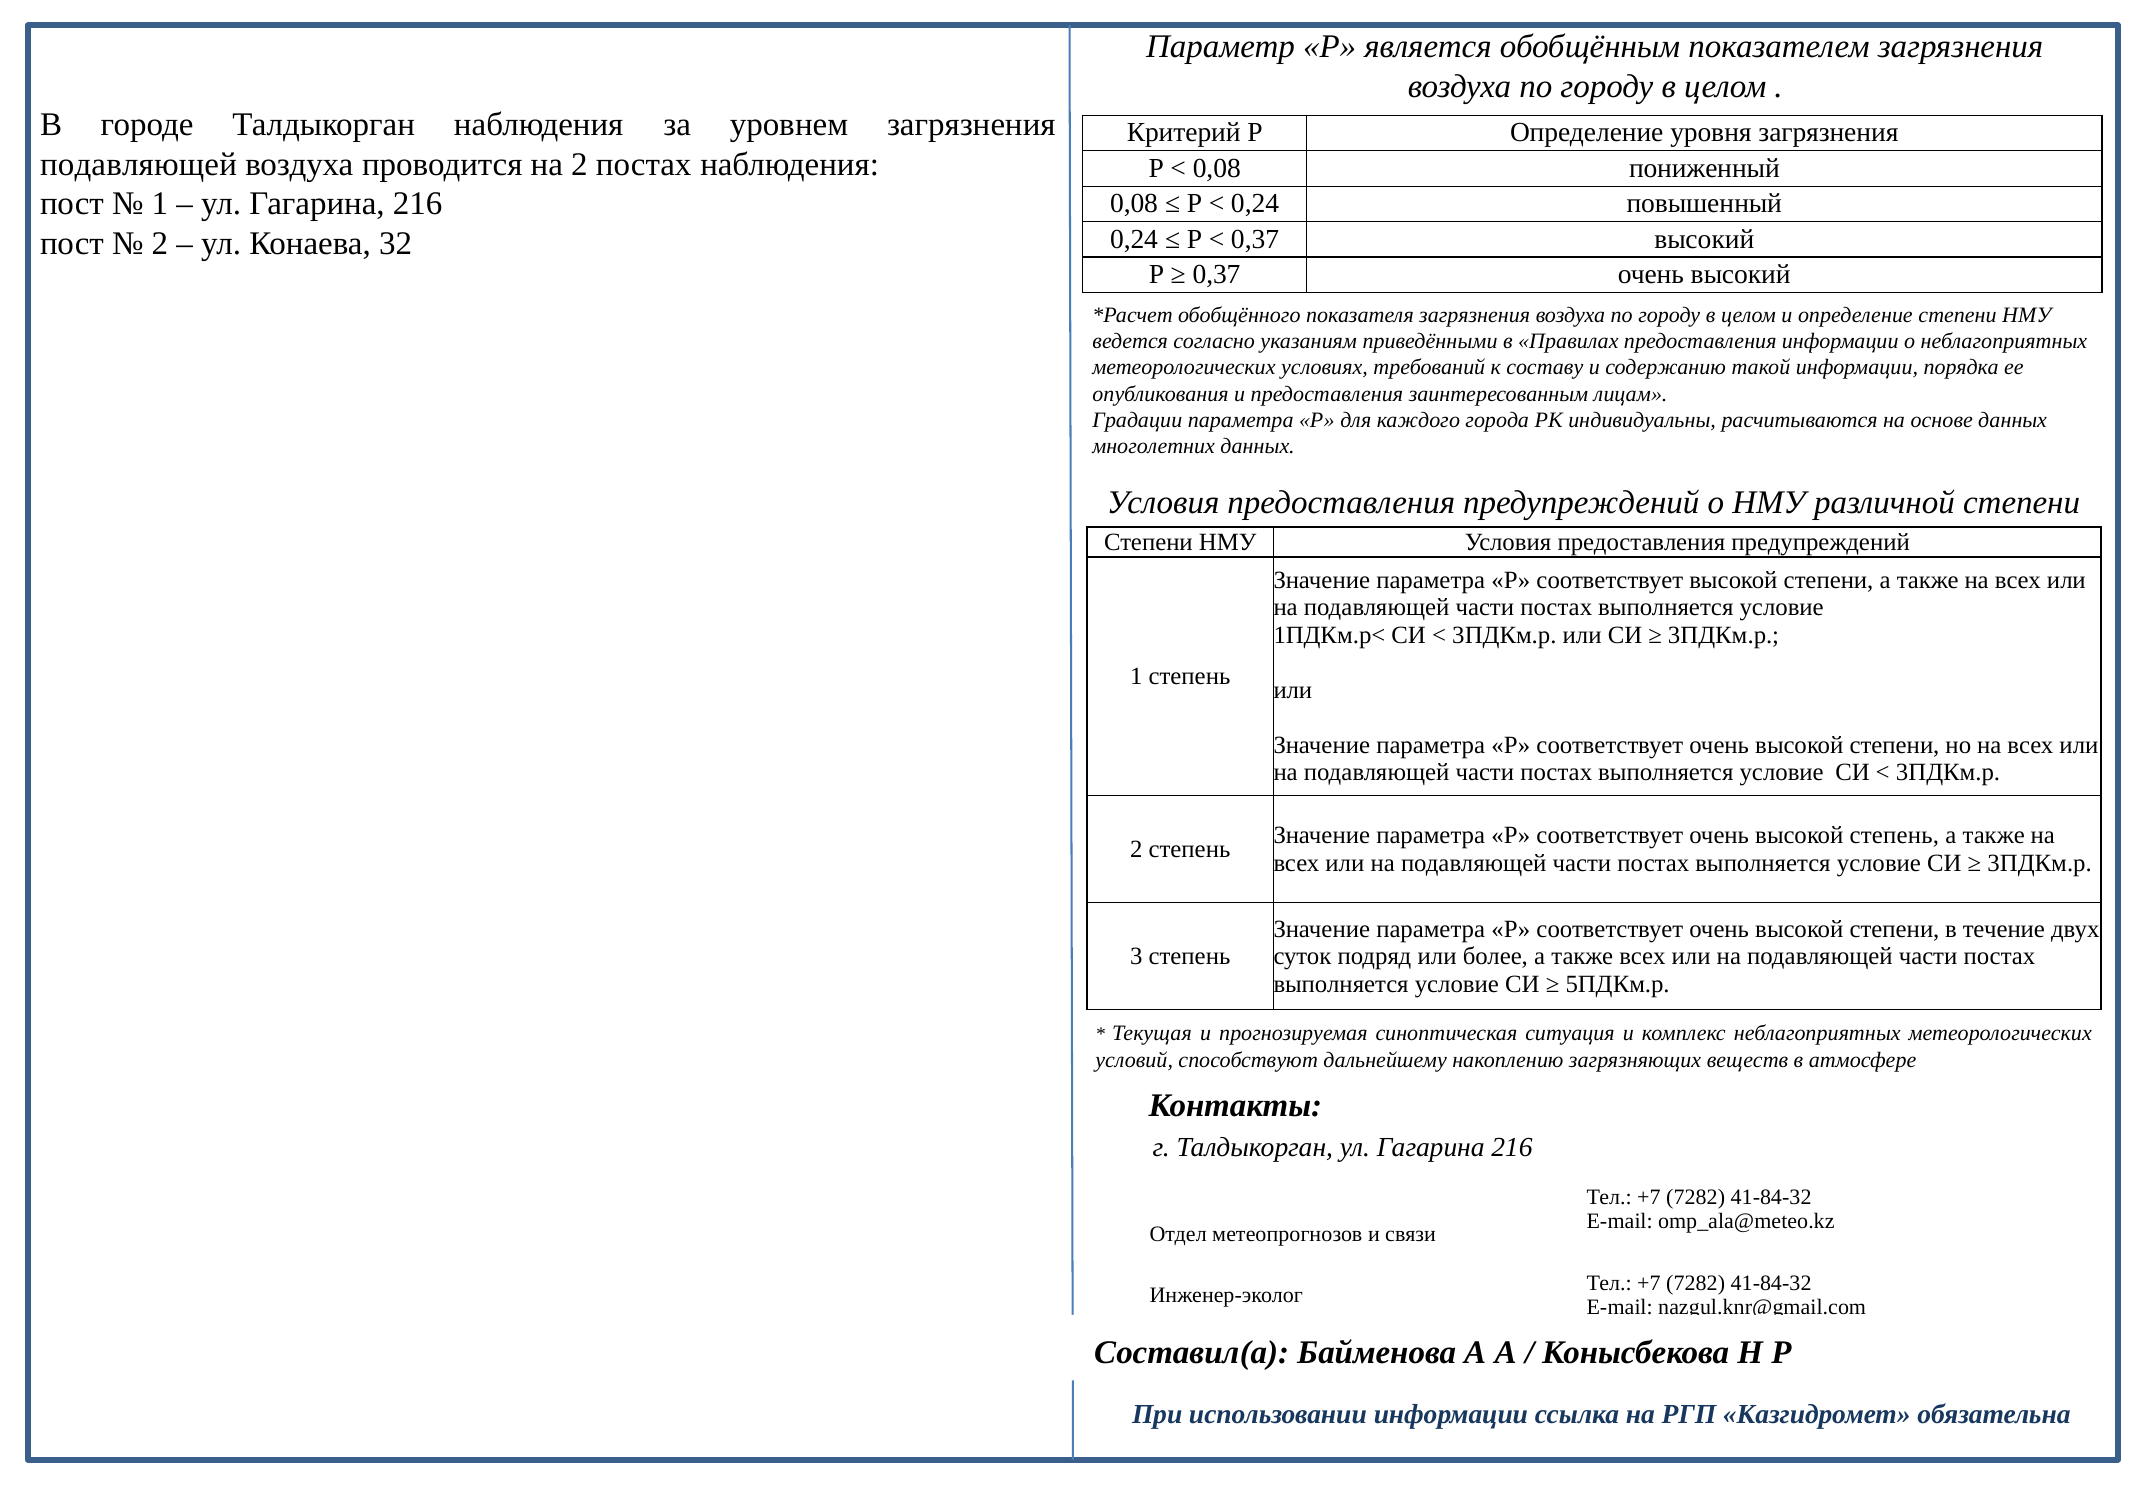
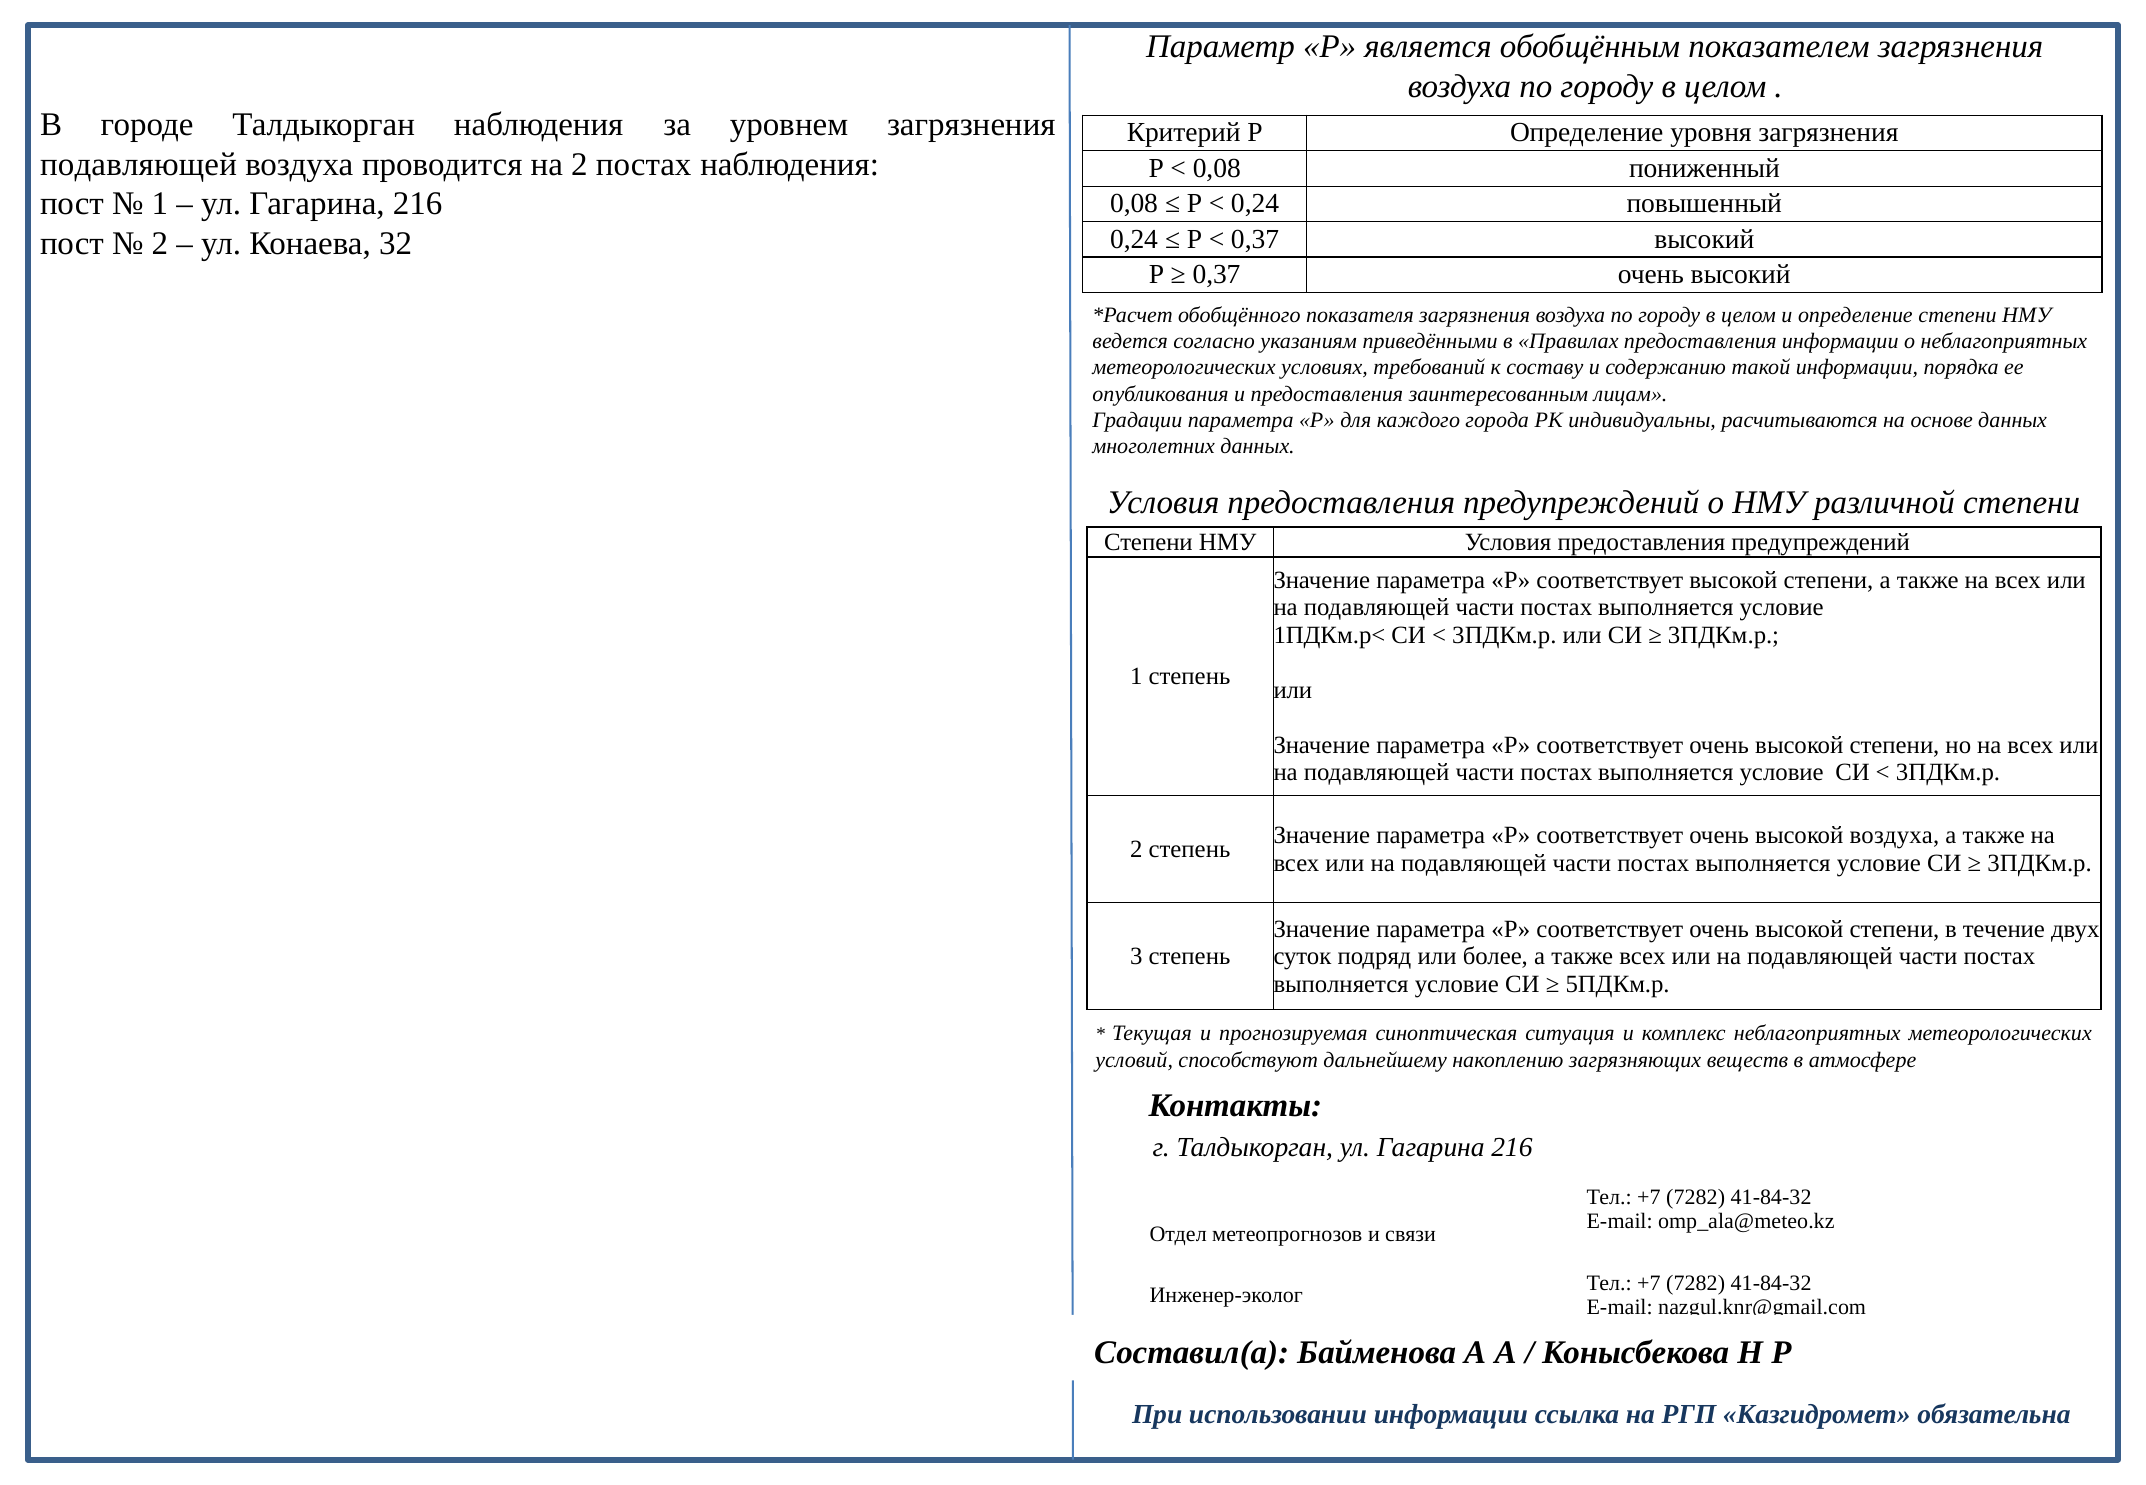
высокой степень: степень -> воздуха (1894, 836)
